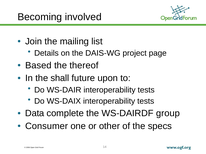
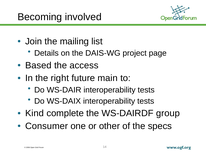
thereof: thereof -> access (84, 66)
shall: shall -> right (60, 78)
upon: upon -> main (108, 78)
Data: Data -> Kind (35, 114)
